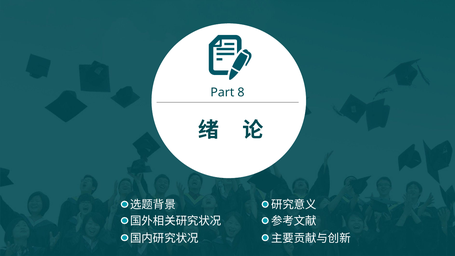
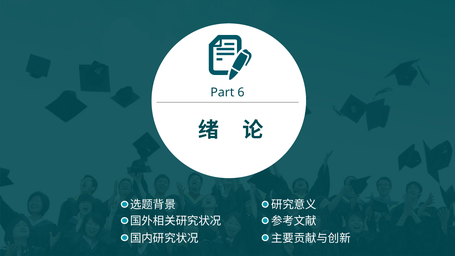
8: 8 -> 6 (241, 92)
